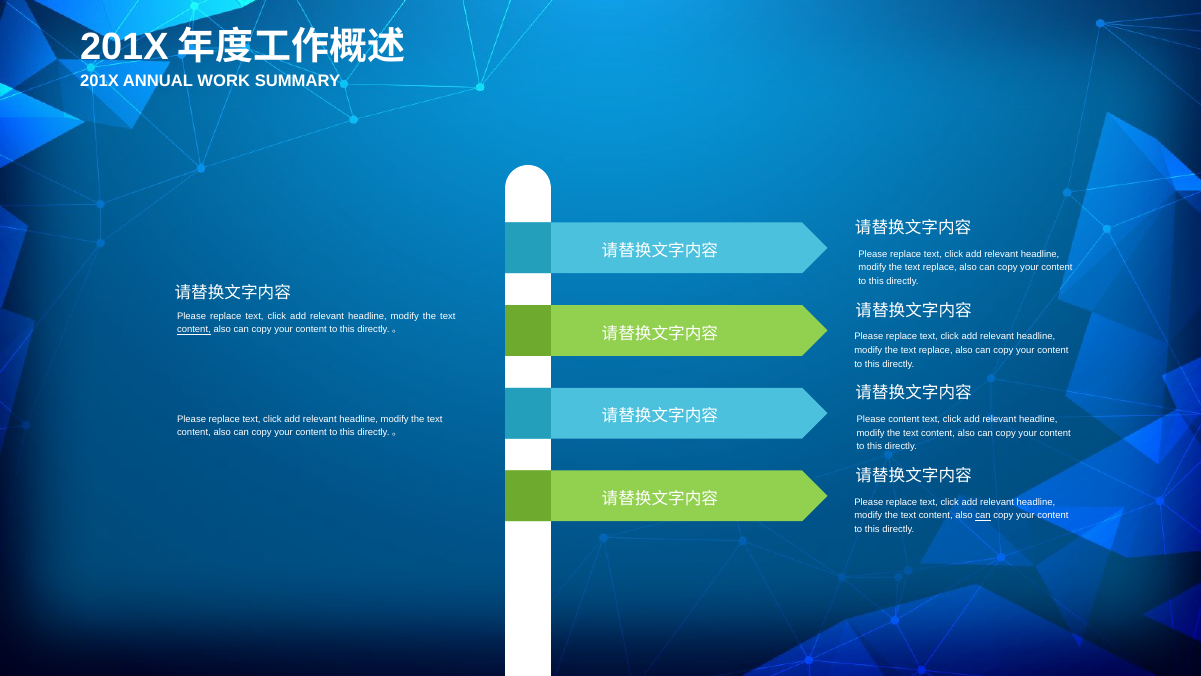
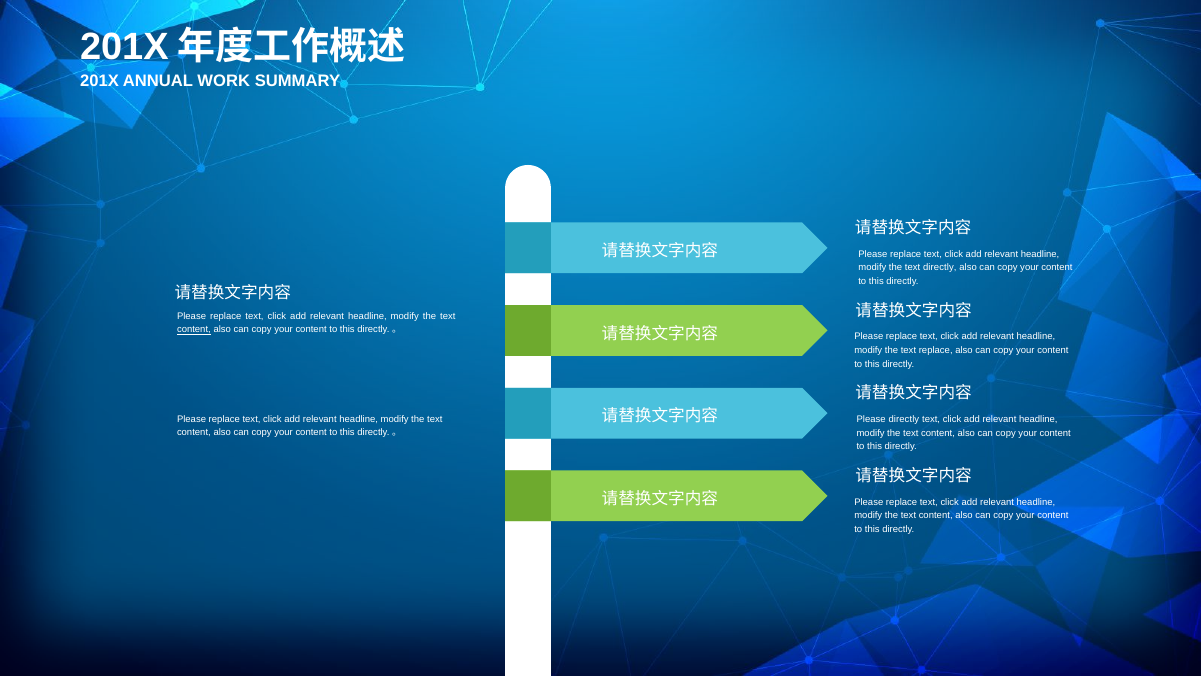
replace: replace -> directly (940, 268)
Please content: content -> directly (904, 419)
can underline: present -> none (983, 515)
